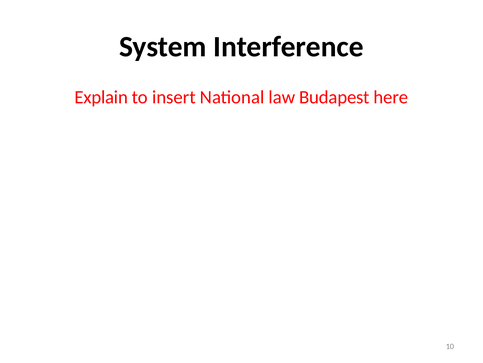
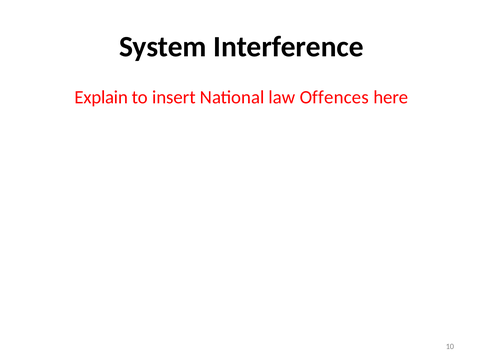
Budapest: Budapest -> Offences (334, 97)
